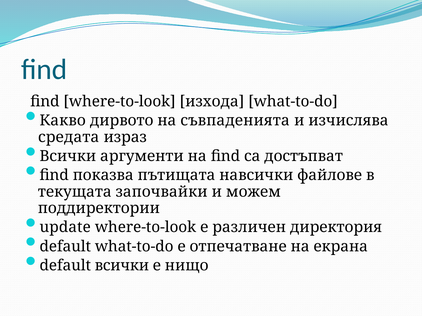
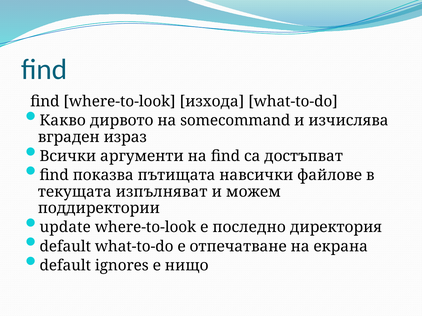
съвпаденията: съвпаденията -> somecommand (235, 121)
средата: средата -> вграден (69, 137)
започвайки: започвайки -> изпълняват (162, 192)
различен: различен -> последно (249, 228)
default всички: всички -> ignores (122, 266)
